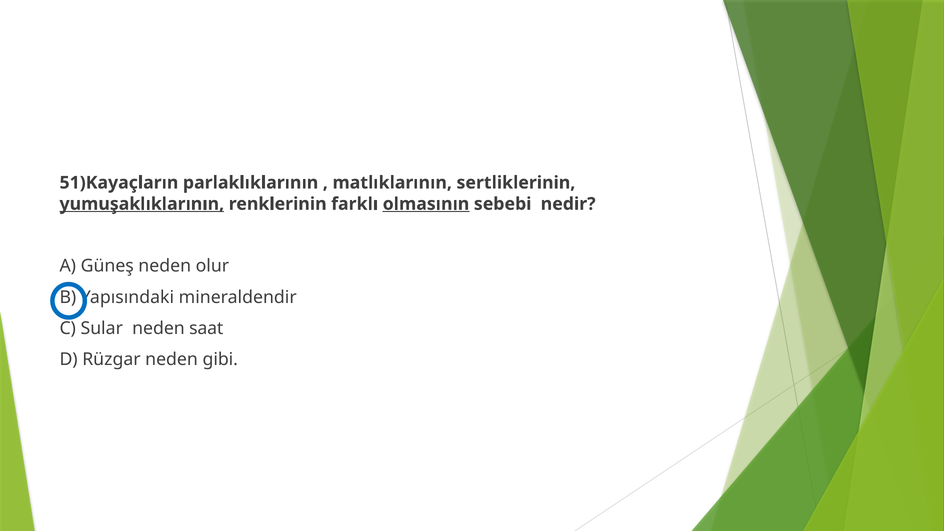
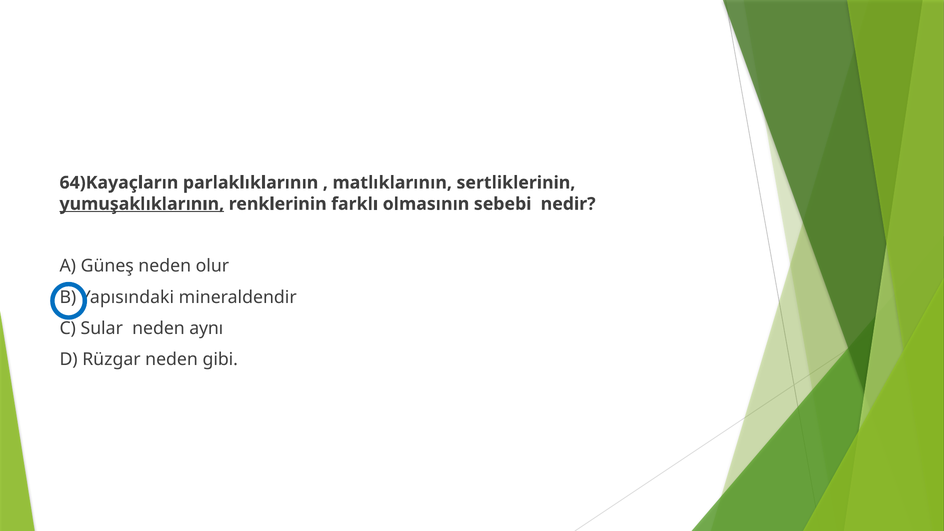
51)Kayaçların: 51)Kayaçların -> 64)Kayaçların (119, 183)
olmasının underline: present -> none (426, 204)
saat: saat -> aynı (206, 328)
